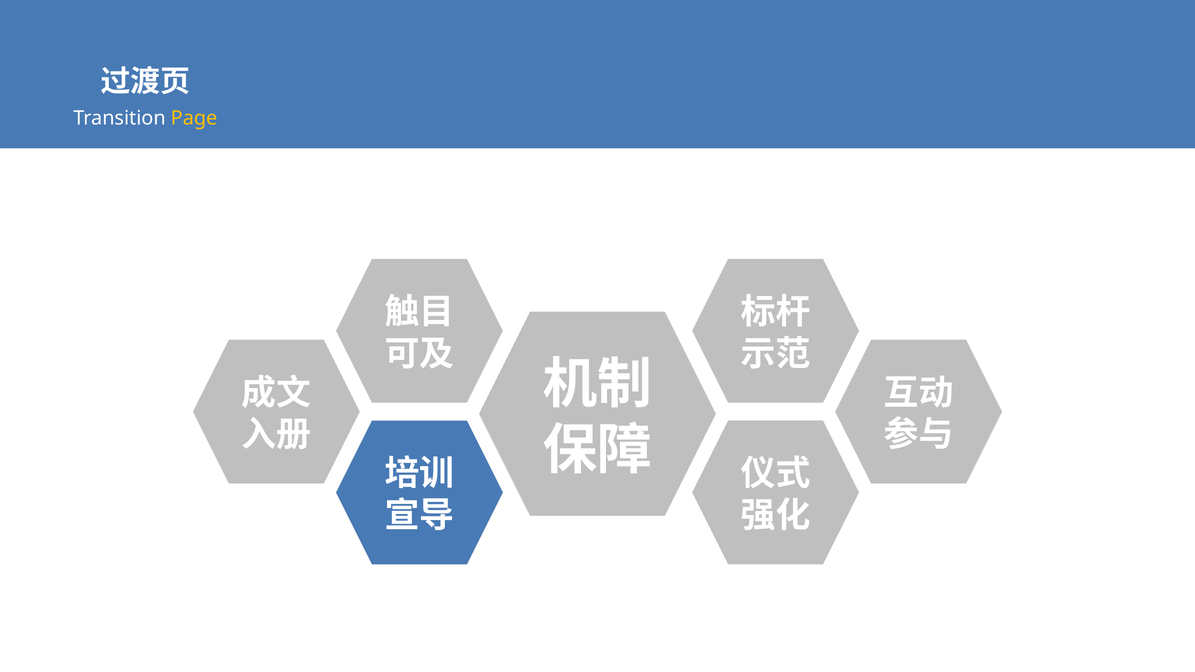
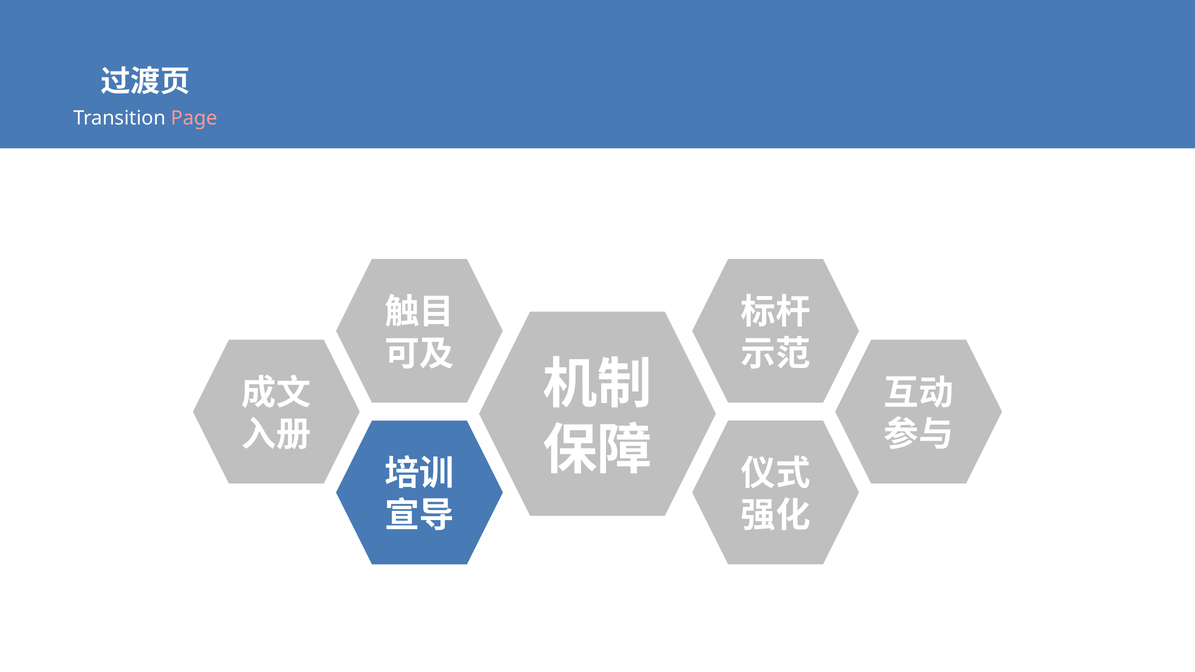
Page colour: yellow -> pink (194, 118)
